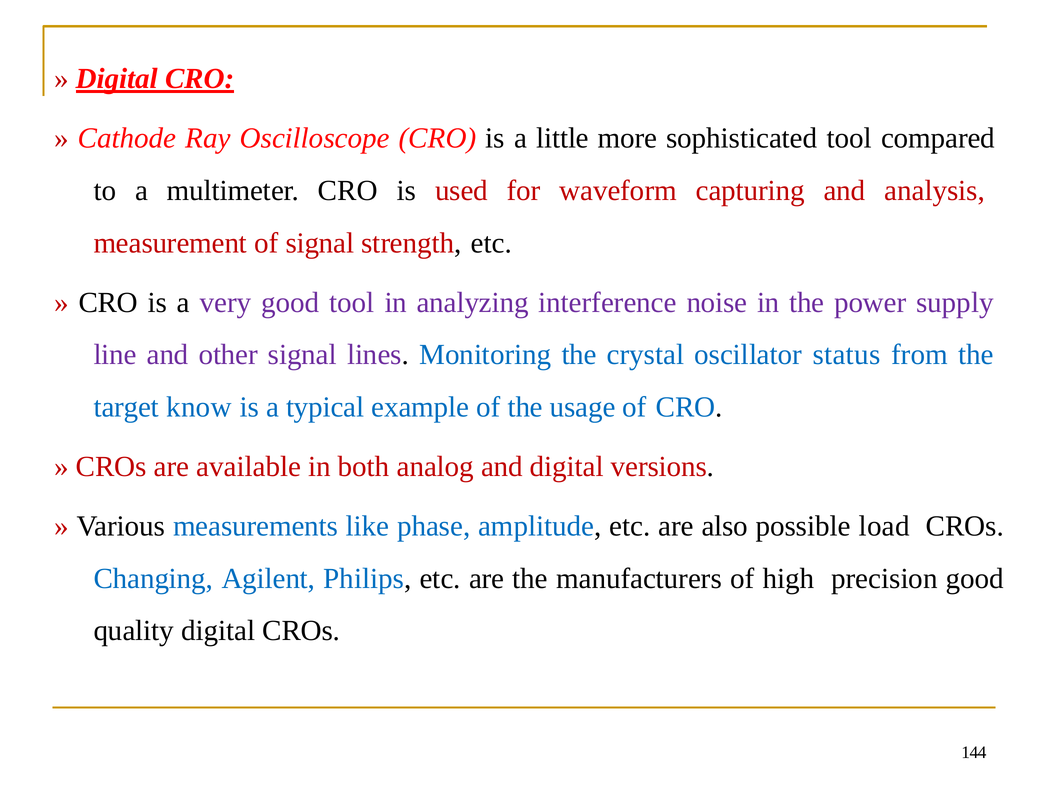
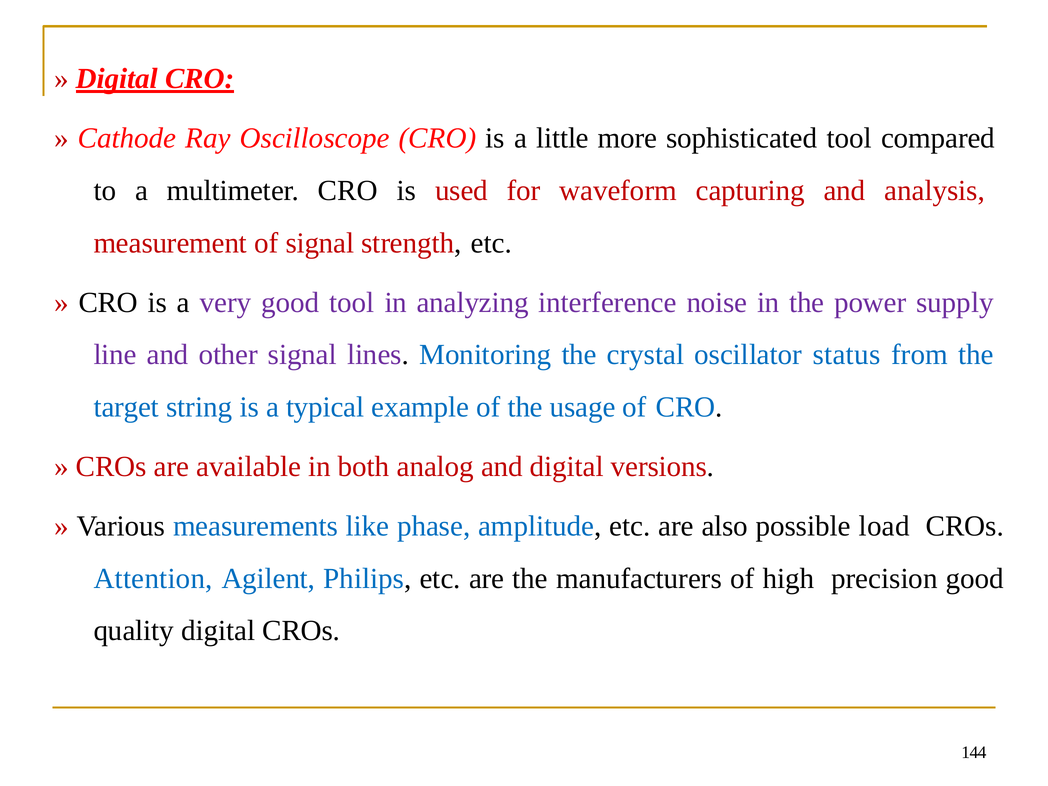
know: know -> string (199, 407)
Changing: Changing -> Attention (153, 578)
